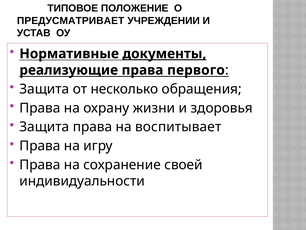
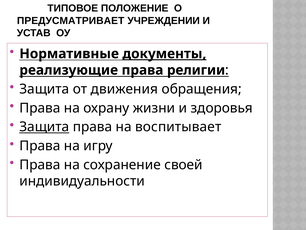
первого: первого -> религии (196, 70)
несколько: несколько -> движения (124, 89)
Защита underline: none -> present (44, 127)
